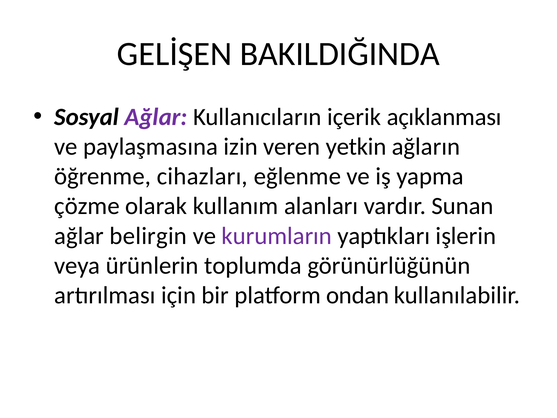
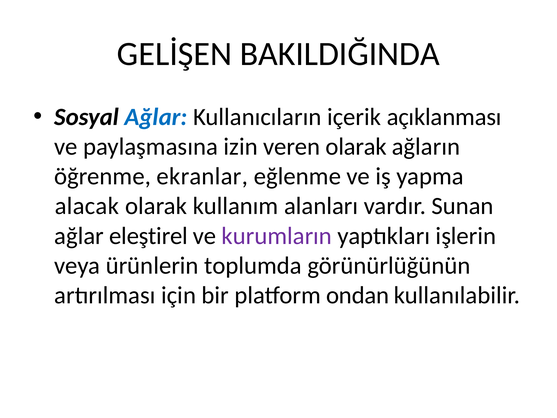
Ağlar colour: purple -> blue (156, 117)
veren yetkin: yetkin -> olarak (356, 147)
cihazları: cihazları -> ekranlar (202, 176)
çözme: çözme -> alacak (87, 206)
belirgin: belirgin -> eleştirel (149, 236)
